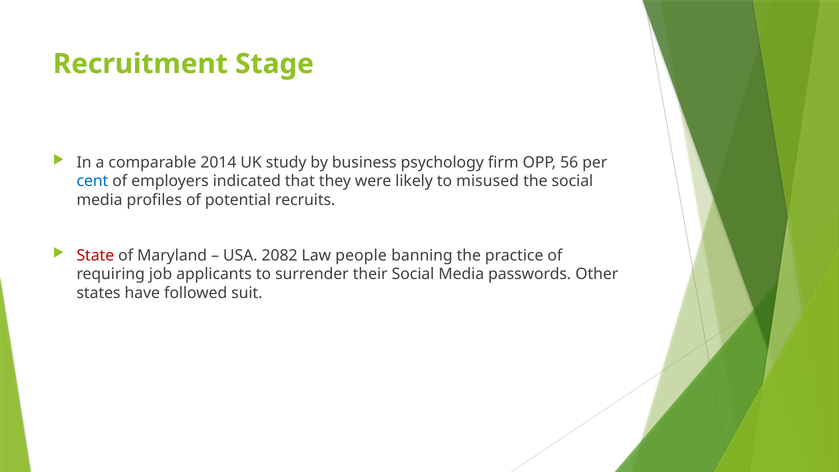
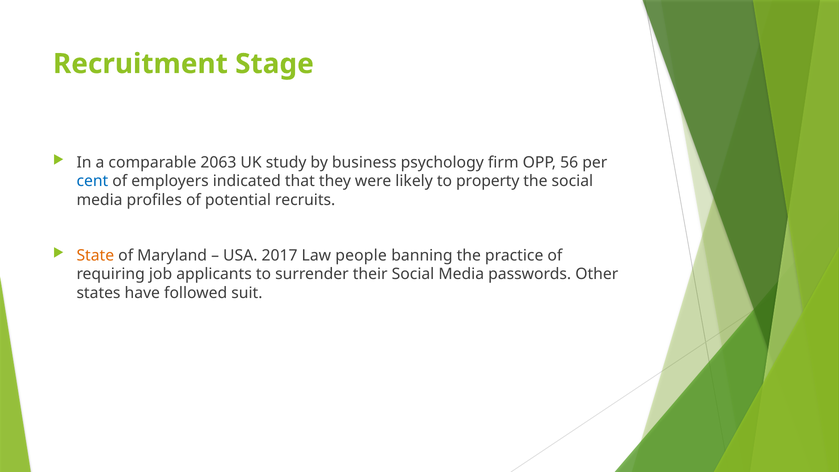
2014: 2014 -> 2063 (218, 162)
misused: misused -> property (488, 181)
State colour: red -> orange (95, 255)
2082: 2082 -> 2017 (280, 255)
